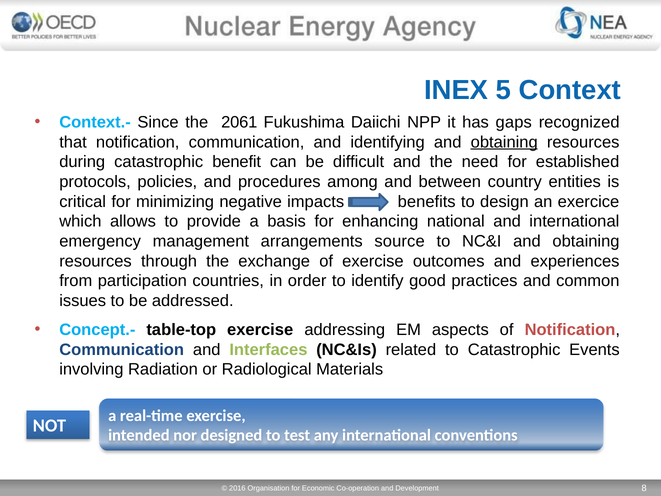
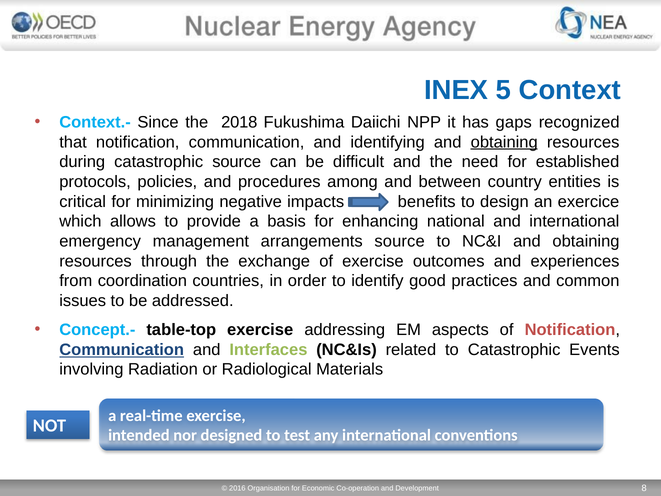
2061: 2061 -> 2018 (239, 122)
catastrophic benefit: benefit -> source (237, 162)
participation: participation -> coordination (142, 281)
Communication underline: none -> present (122, 349)
